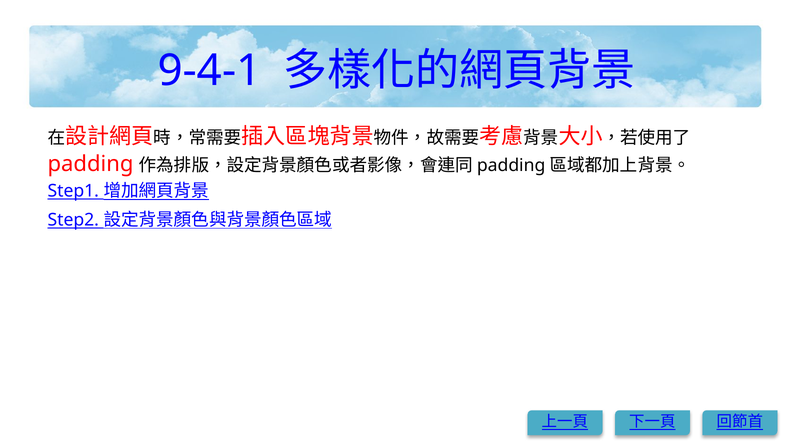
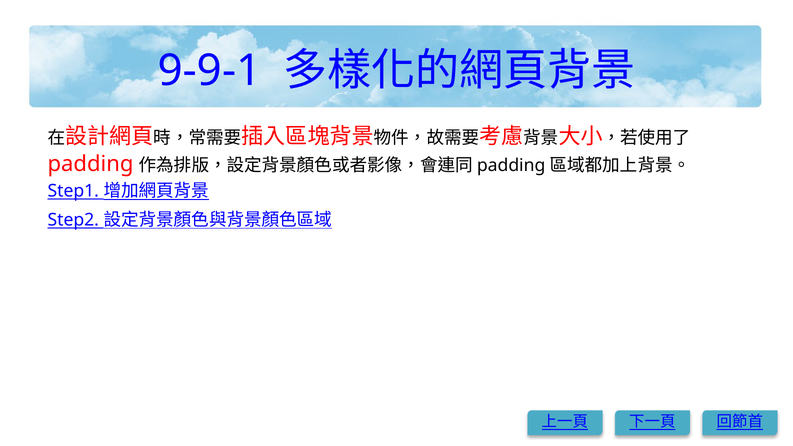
9-4-1: 9-4-1 -> 9-9-1 (209, 71)
